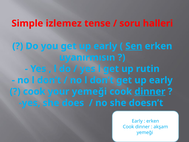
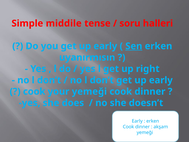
izlemez: izlemez -> middile (64, 23)
rutin: rutin -> right (148, 69)
dinner underline: present -> none (150, 91)
